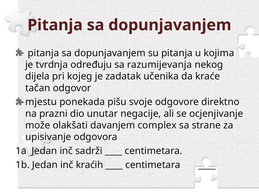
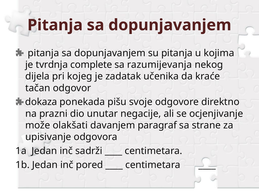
određuju: određuju -> complete (91, 65)
mjestu: mjestu -> dokaza (41, 102)
complex: complex -> paragraf (157, 125)
kraćih: kraćih -> pored (90, 165)
